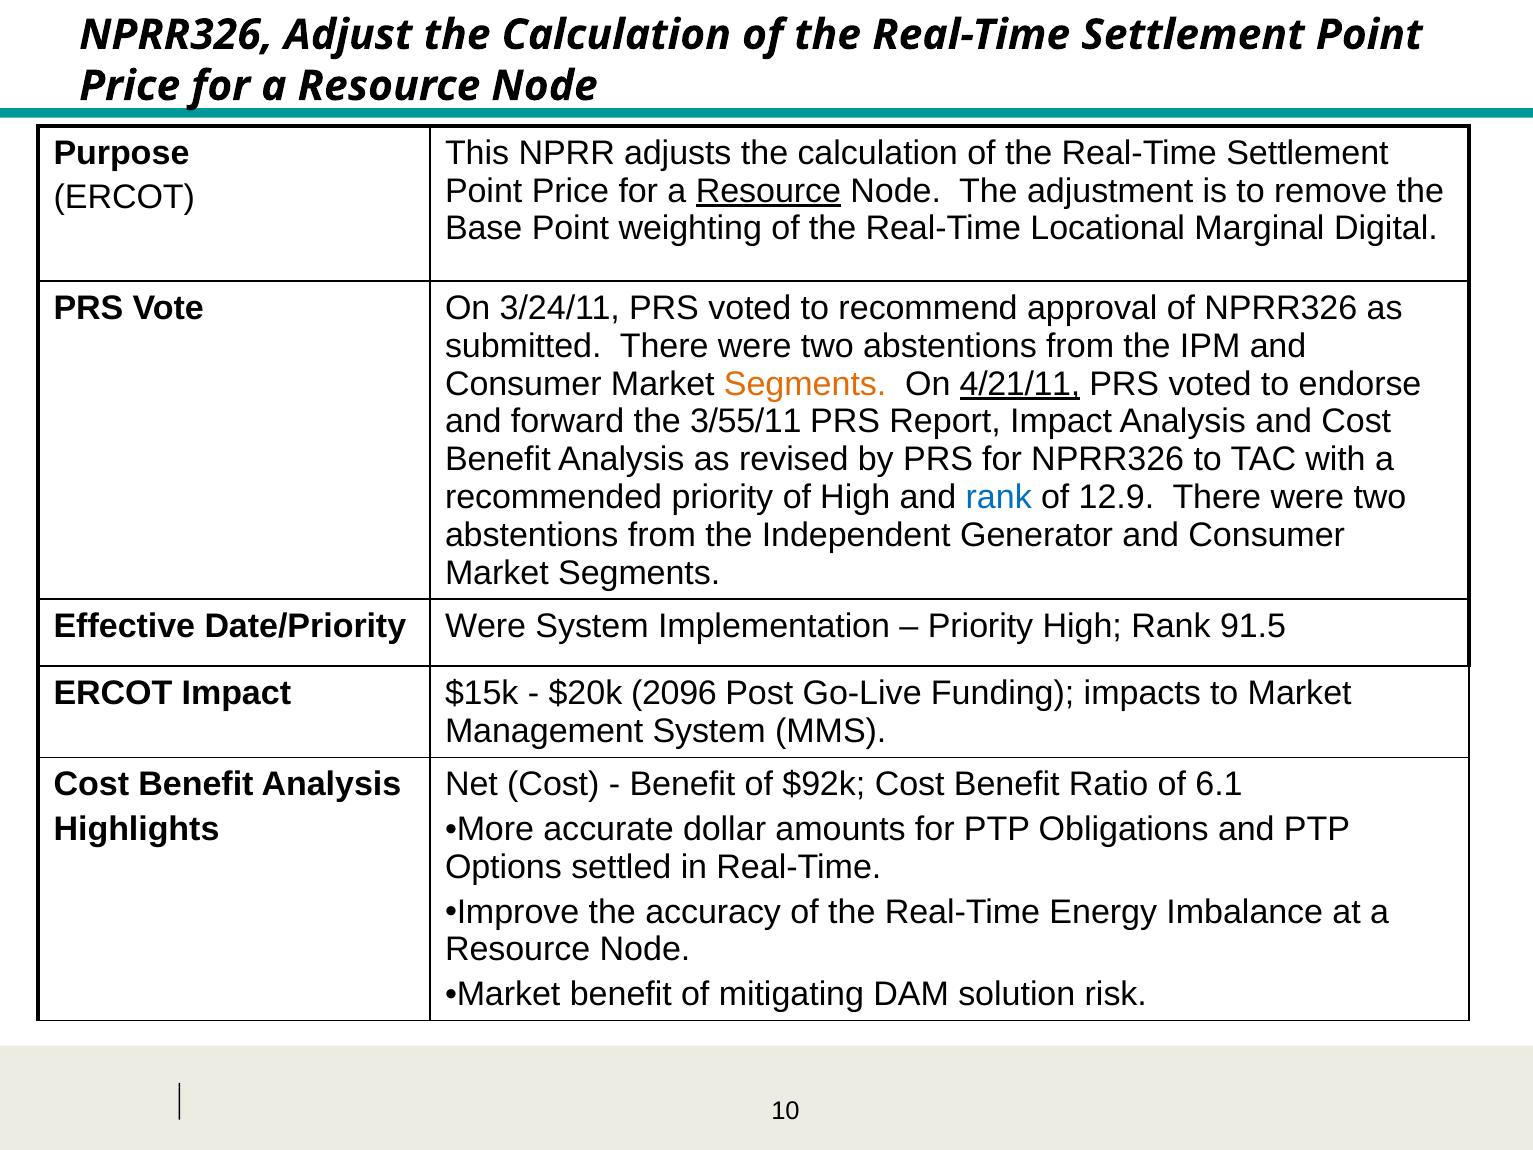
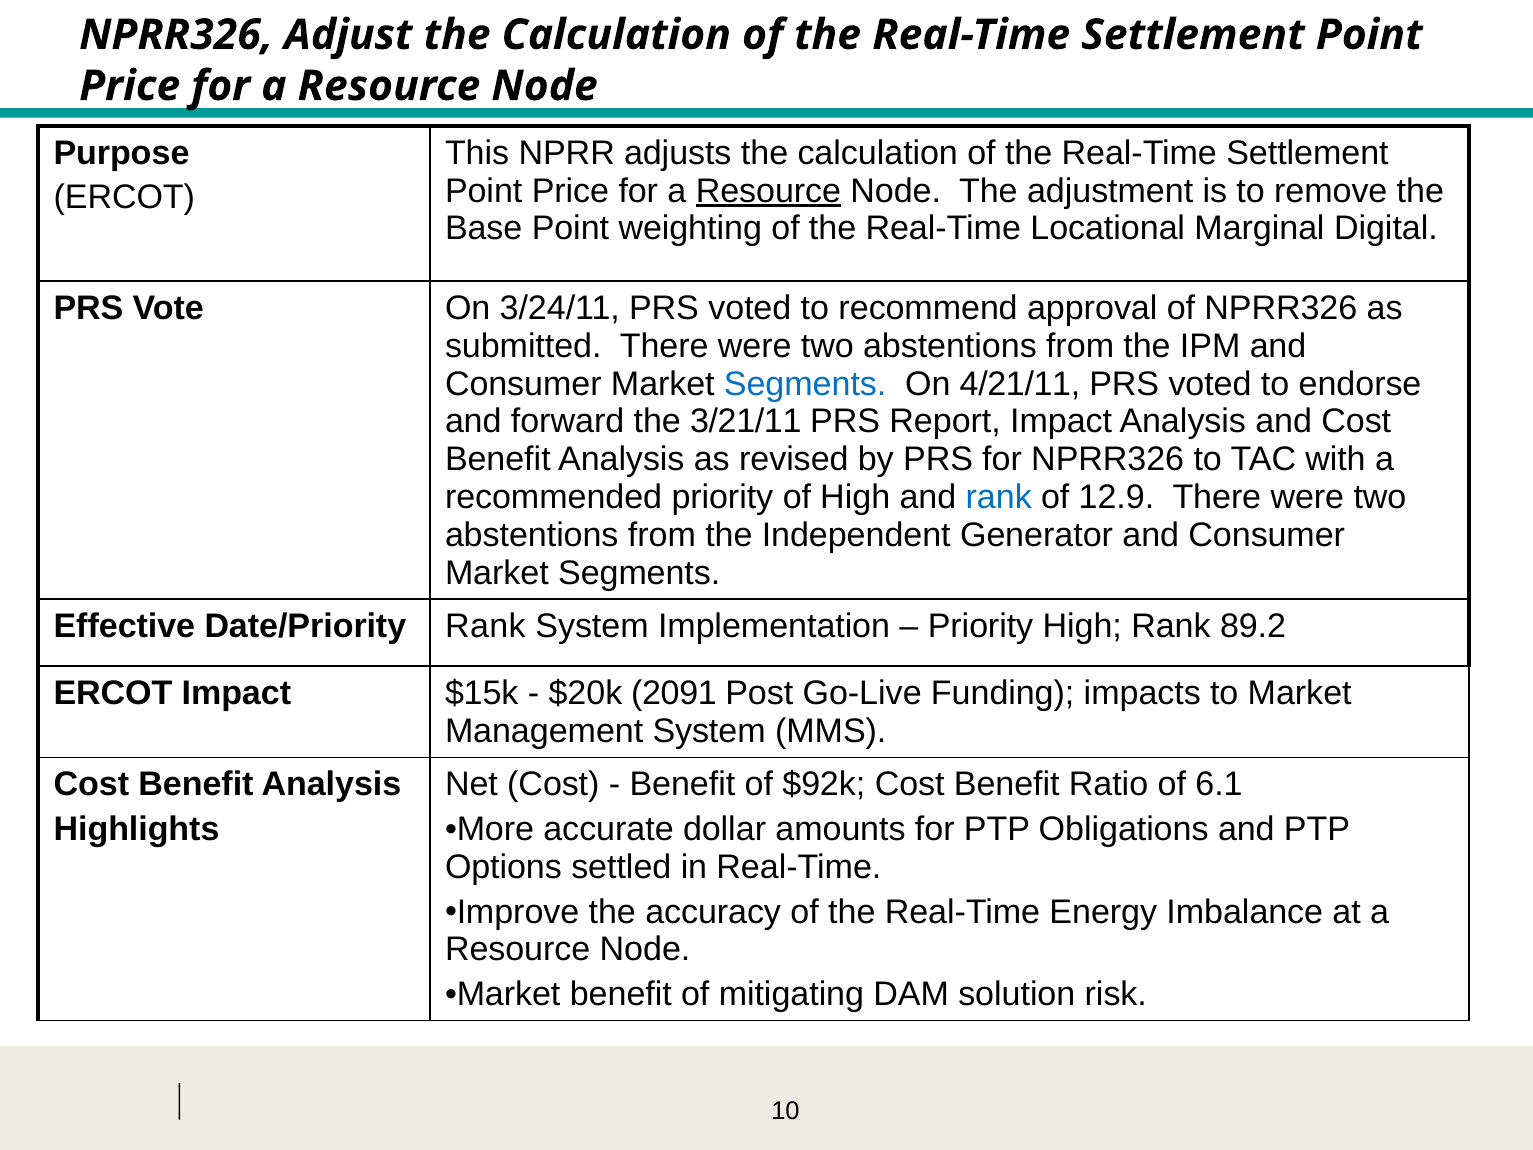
Segments colour: orange -> blue (805, 384)
4/21/11 underline: present -> none (1020, 384)
3/55/11: 3/55/11 -> 3/21/11 (746, 422)
Date/Priority Were: Were -> Rank (485, 626)
91.5: 91.5 -> 89.2 (1253, 626)
2096: 2096 -> 2091 (674, 693)
